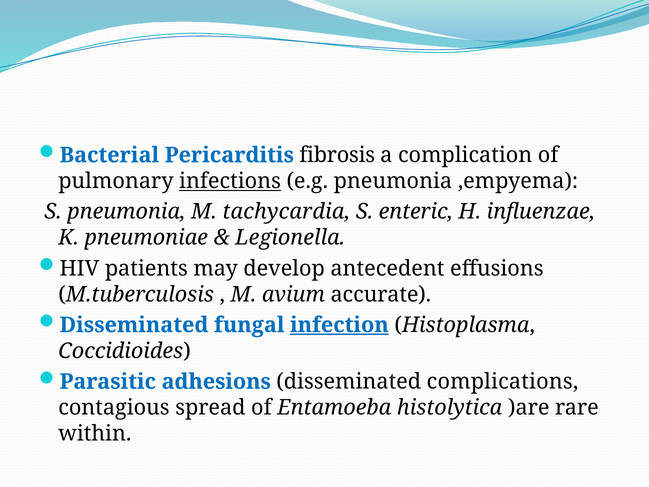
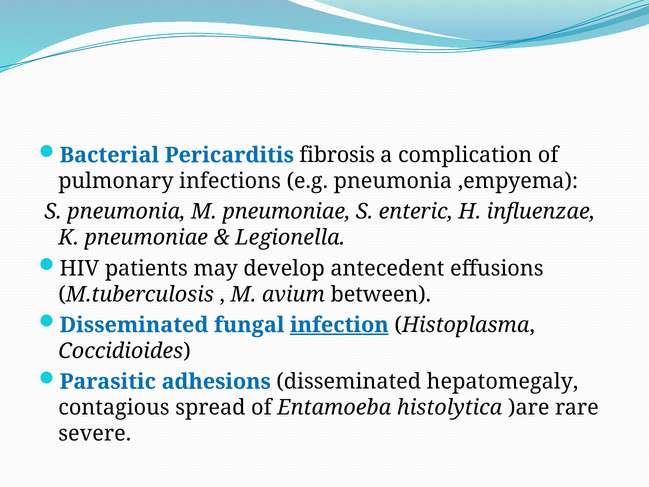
infections underline: present -> none (230, 181)
M tachycardia: tachycardia -> pneumoniae (286, 212)
accurate: accurate -> between (381, 294)
complications: complications -> hepatomegaly (503, 381)
within: within -> severe (95, 433)
